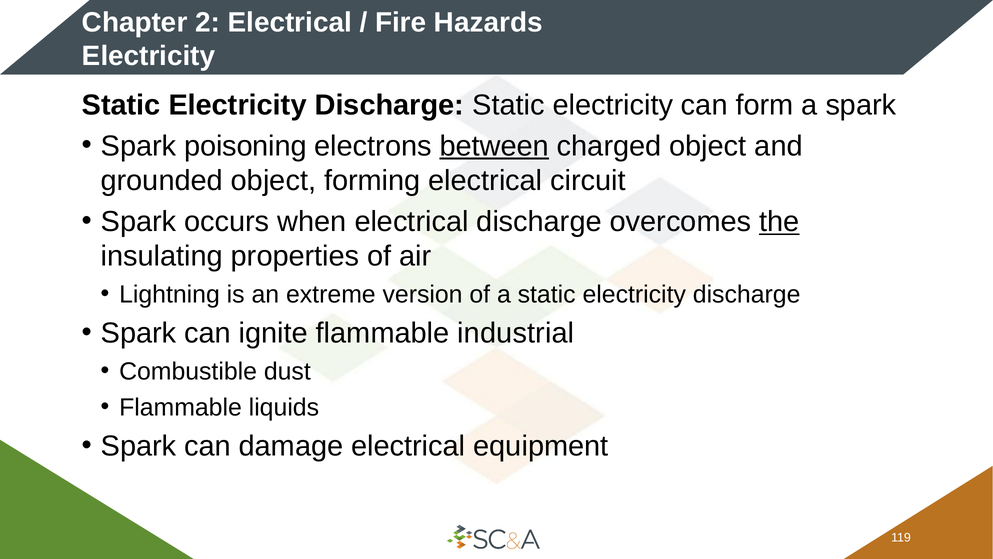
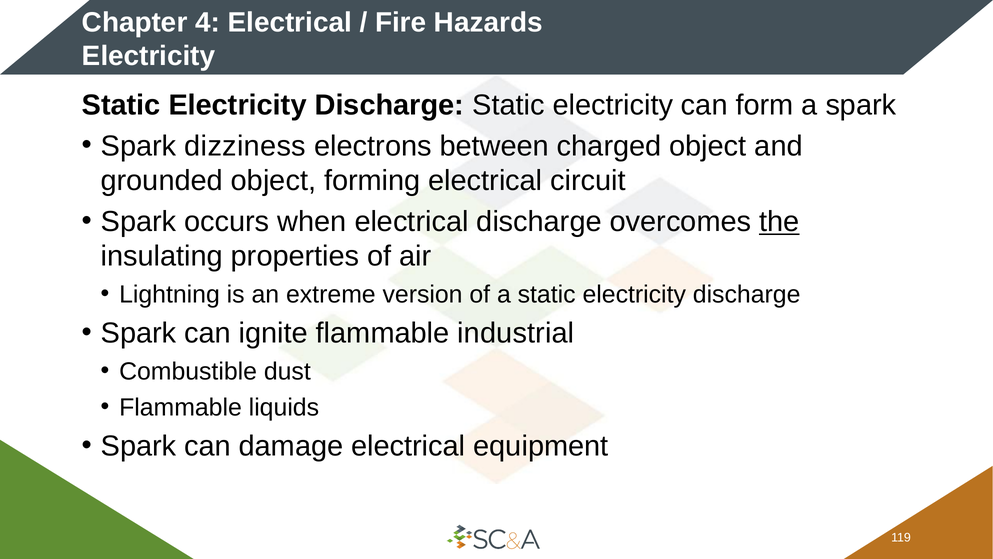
2: 2 -> 4 (208, 22)
poisoning: poisoning -> dizziness (245, 146)
between underline: present -> none (494, 146)
